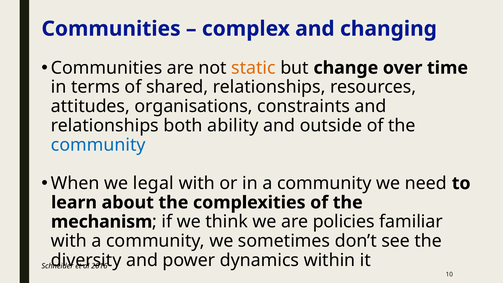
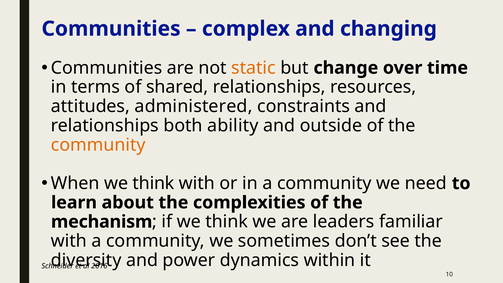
organisations: organisations -> administered (194, 106)
community colour: blue -> orange (98, 145)
When we legal: legal -> think (154, 183)
policies: policies -> leaders (344, 222)
